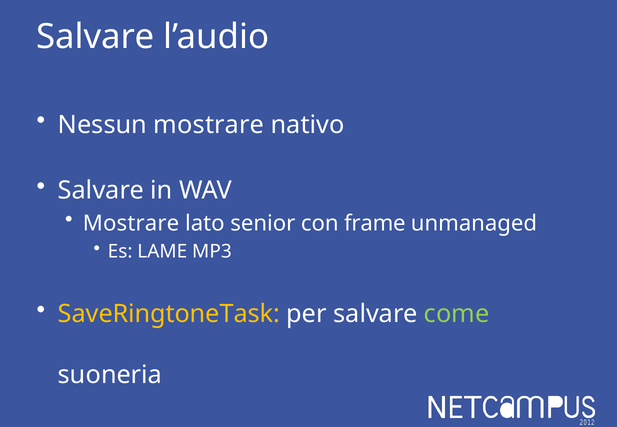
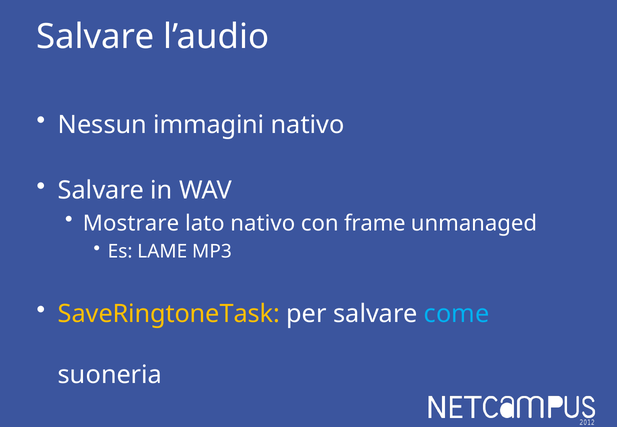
Nessun mostrare: mostrare -> immagini (209, 125)
lato senior: senior -> nativo (263, 223)
come colour: light green -> light blue (457, 314)
